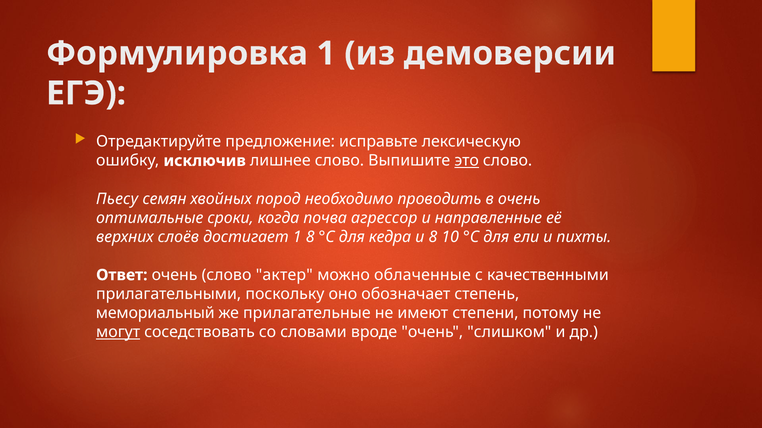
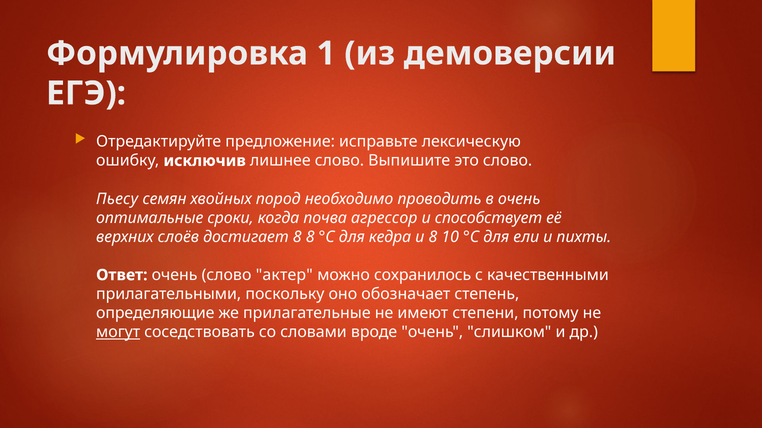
это underline: present -> none (467, 161)
направленные: направленные -> способствует (488, 218)
достигает 1: 1 -> 8 (297, 237)
облаченные: облаченные -> сохранилось (423, 275)
мемориальный: мемориальный -> определяющие (155, 314)
